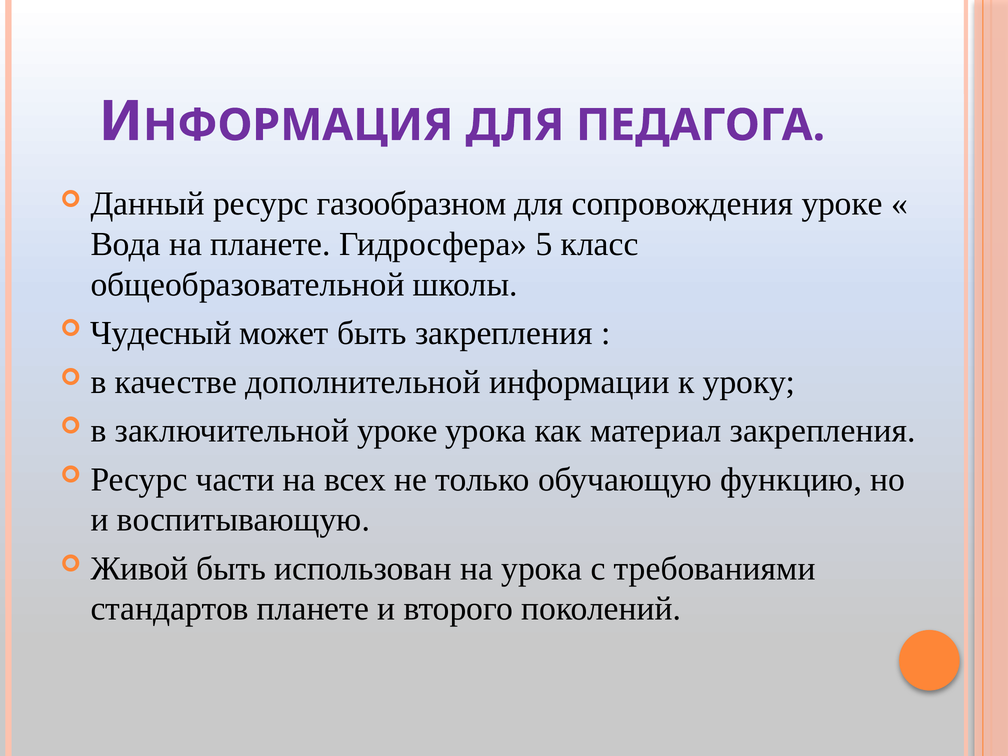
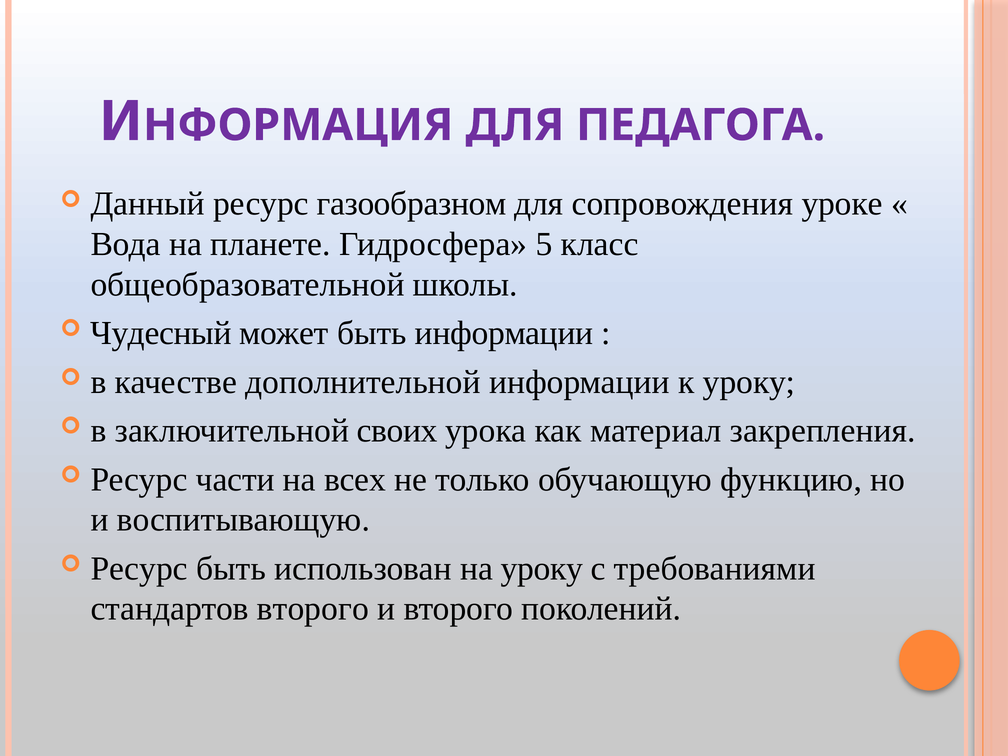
быть закрепления: закрепления -> информации (504, 333)
заключительной уроке: уроке -> своих (397, 431)
Живой: Живой -> Ресурс (139, 569)
на урока: урока -> уроку (542, 569)
стандартов планете: планете -> второго (313, 609)
